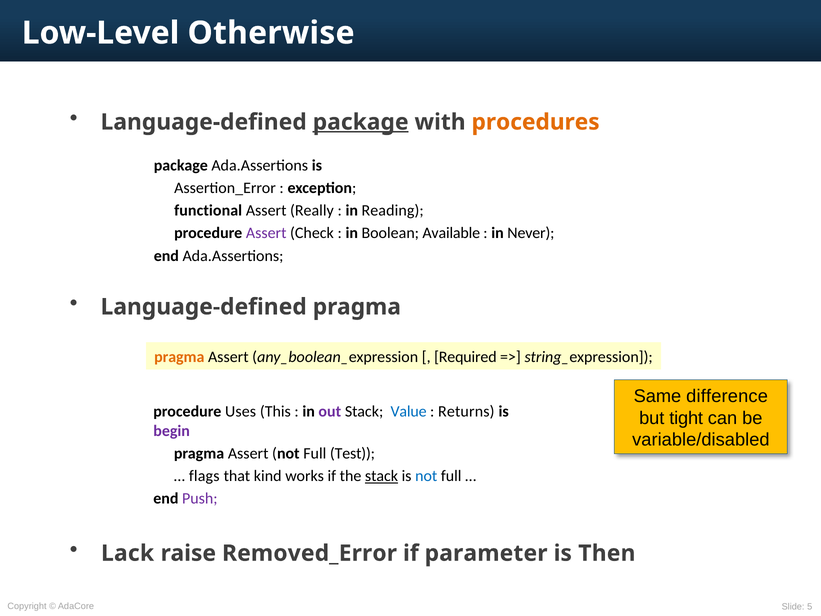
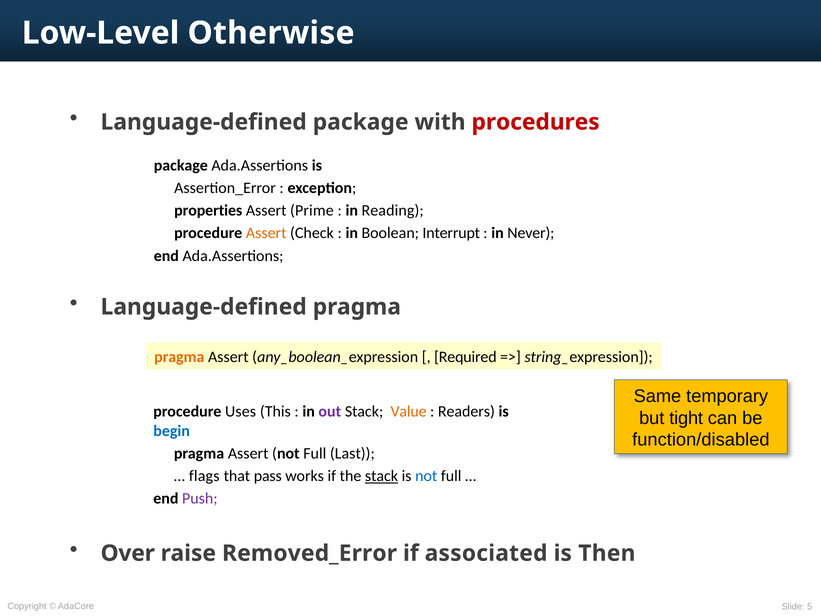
package underline: present -> none (361, 122)
procedures colour: orange -> red (536, 122)
functional: functional -> properties (208, 210)
Really: Really -> Prime (312, 210)
Assert colour: purple -> orange (266, 233)
Available: Available -> Interrupt (451, 233)
difference: difference -> temporary (727, 396)
Value colour: blue -> orange (409, 412)
Returns: Returns -> Readers (466, 412)
begin colour: purple -> blue (172, 431)
variable/disabled: variable/disabled -> function/disabled (701, 440)
Test: Test -> Last (352, 453)
kind: kind -> pass (268, 476)
Lack: Lack -> Over (128, 553)
parameter: parameter -> associated (486, 553)
